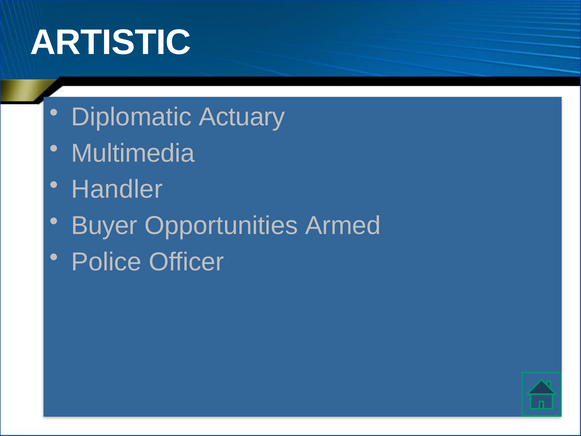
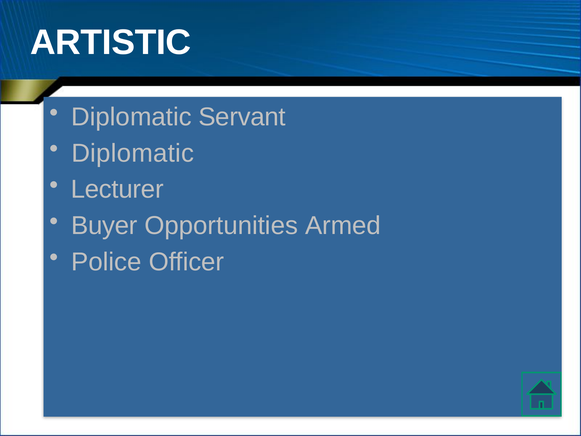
Actuary: Actuary -> Servant (242, 117)
Multimedia: Multimedia -> Diplomatic (133, 153)
Handler: Handler -> Lecturer (117, 189)
